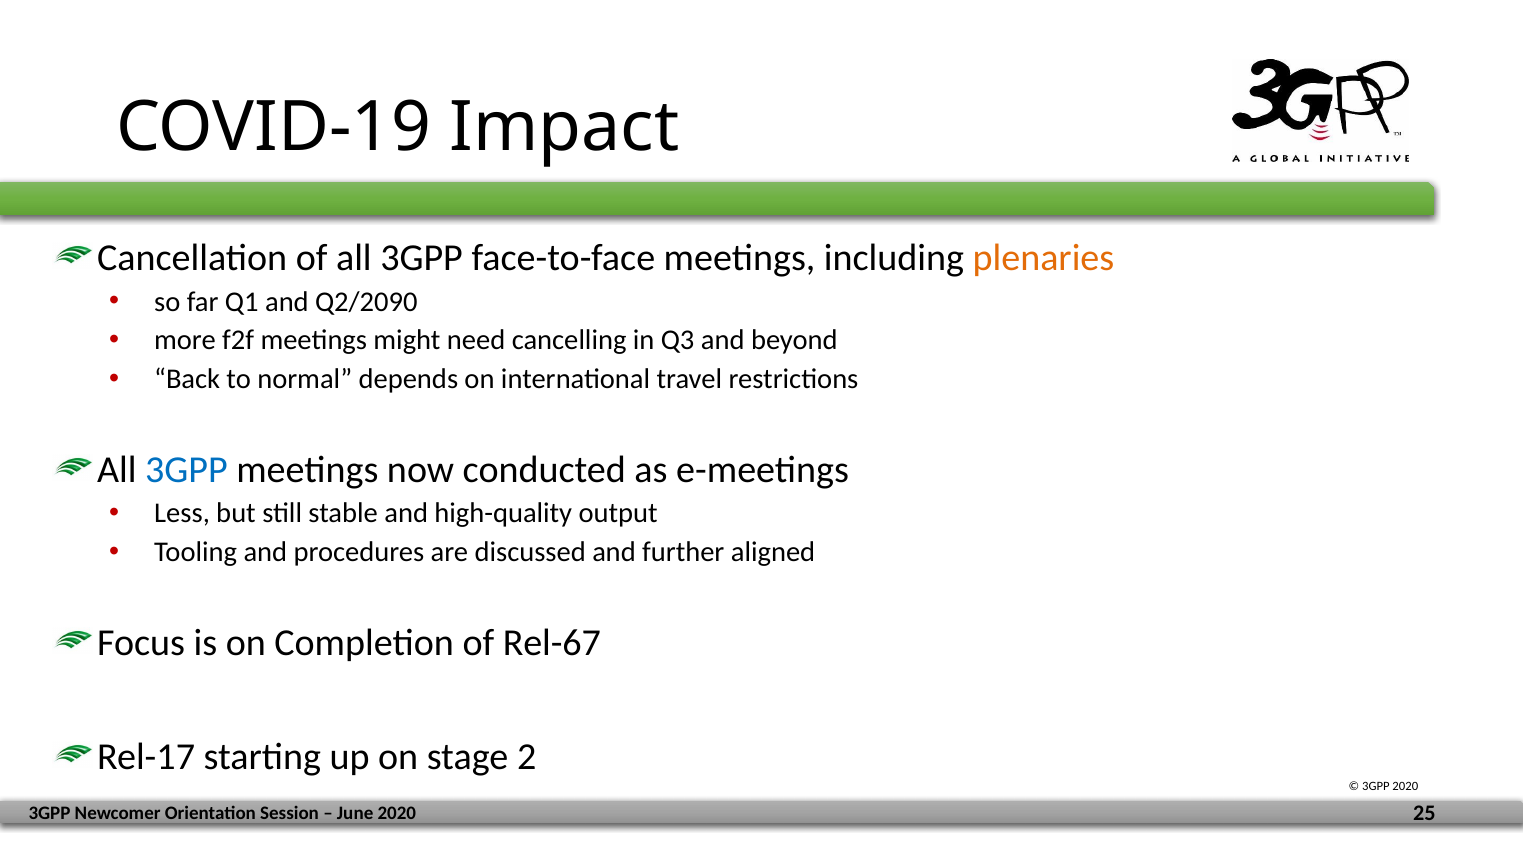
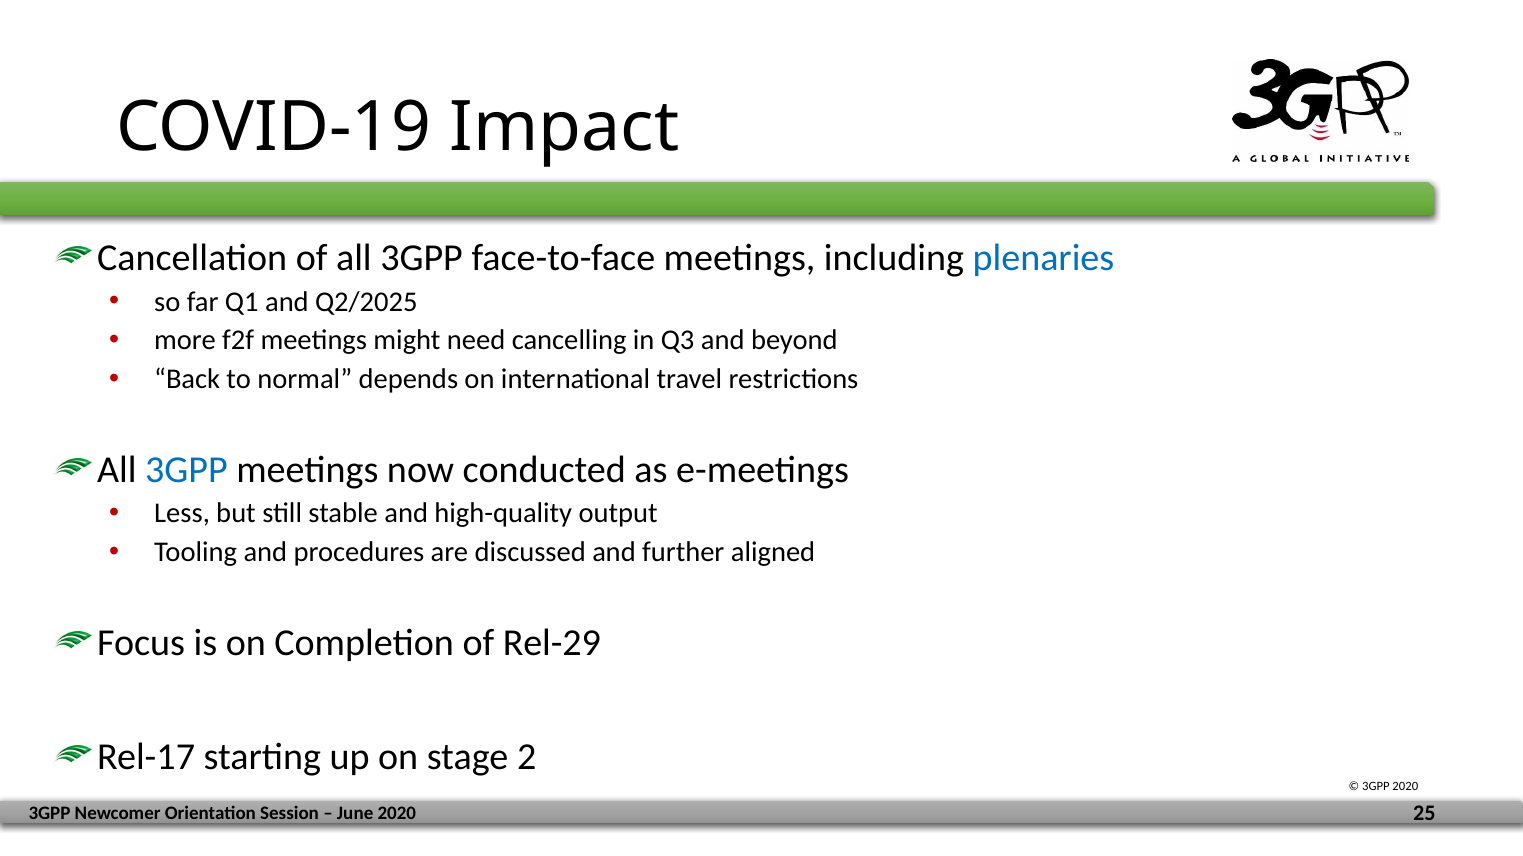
plenaries colour: orange -> blue (1043, 258)
Q2/2090: Q2/2090 -> Q2/2025 (366, 302)
Rel-67: Rel-67 -> Rel-29 (552, 643)
